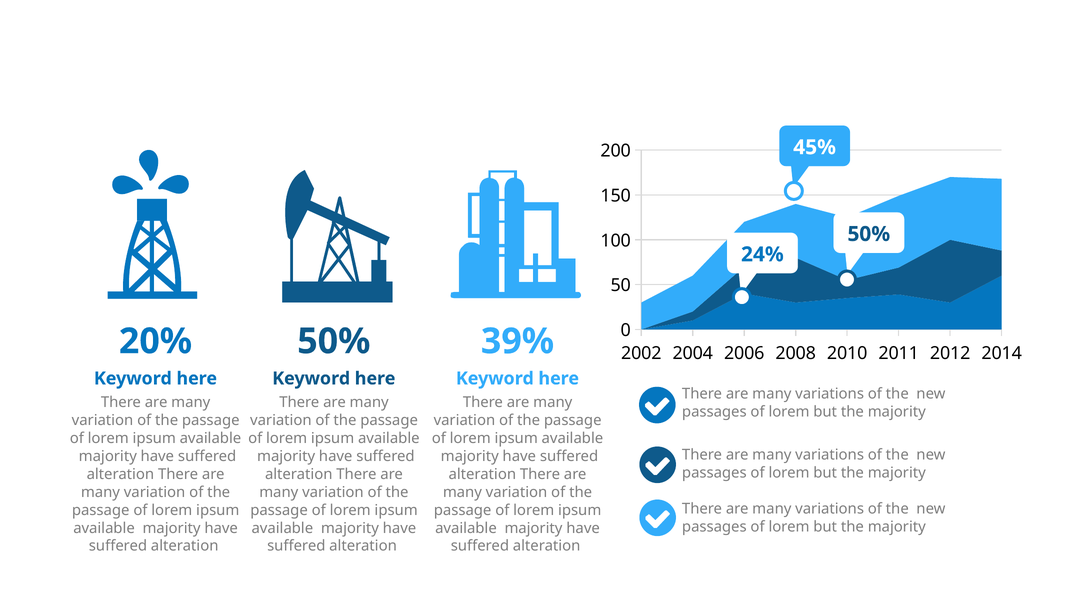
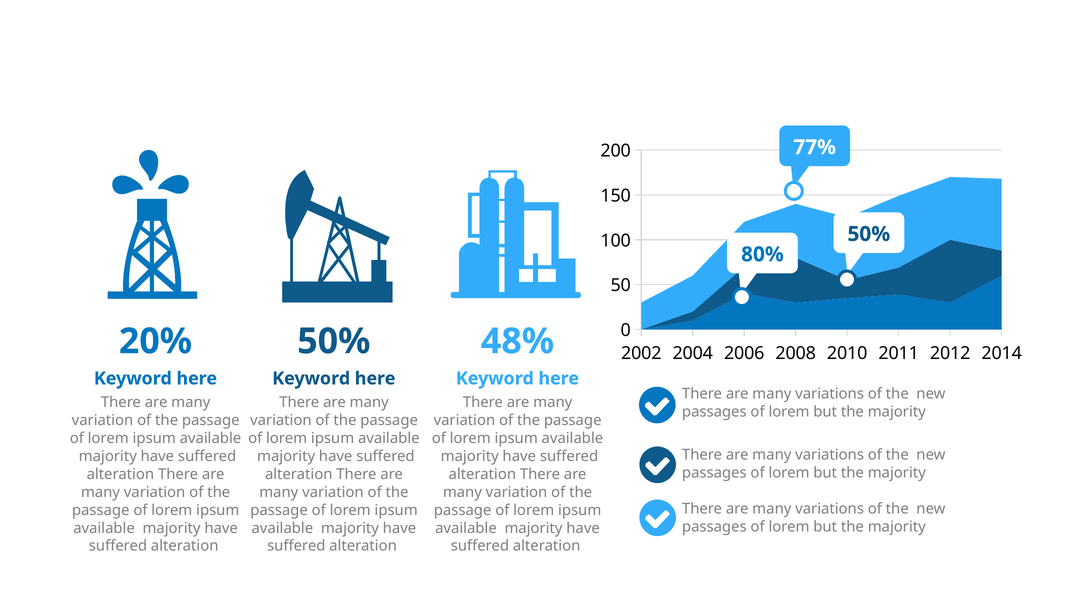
45%: 45% -> 77% (815, 147)
24%: 24% -> 80% (762, 254)
39%: 39% -> 48% (517, 341)
